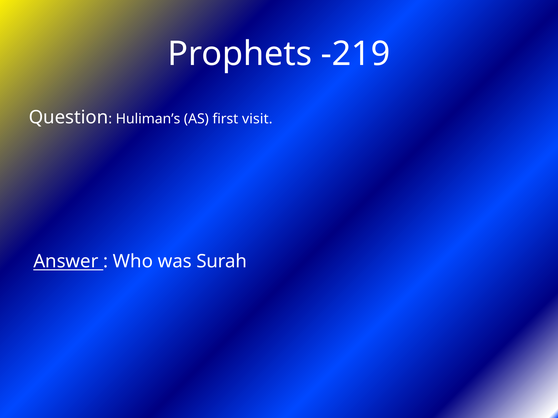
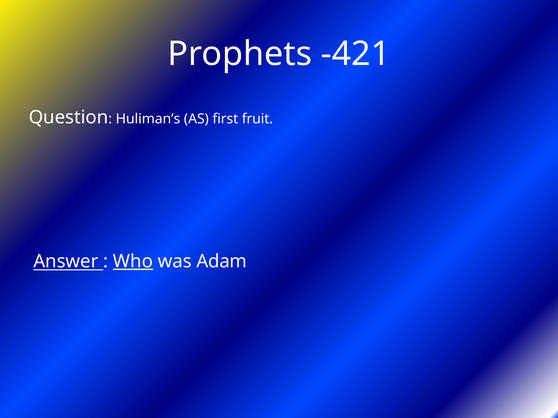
-219: -219 -> -421 (356, 54)
visit: visit -> fruit (257, 119)
Who underline: none -> present (133, 262)
Surah: Surah -> Adam (222, 262)
